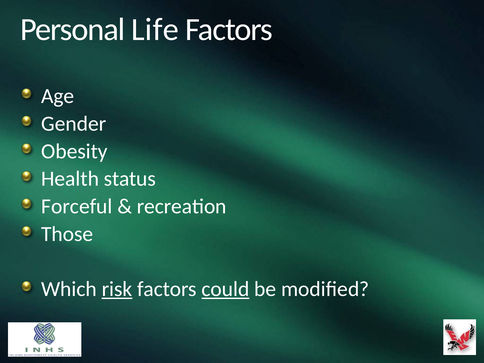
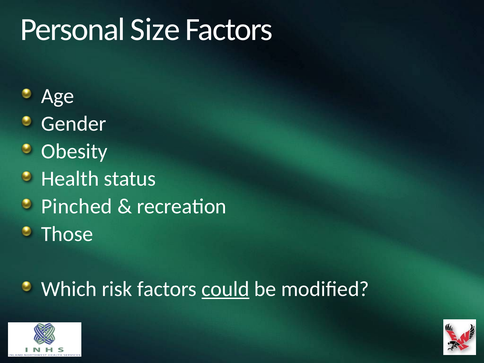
Life: Life -> Size (155, 29)
Forceful: Forceful -> Pinched (77, 206)
risk underline: present -> none (117, 289)
